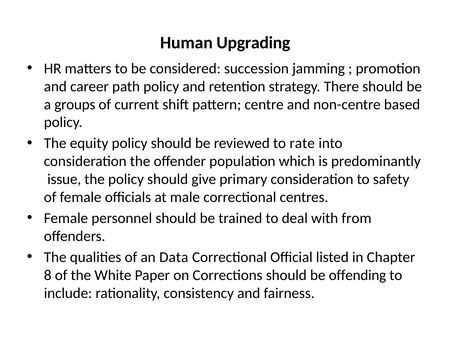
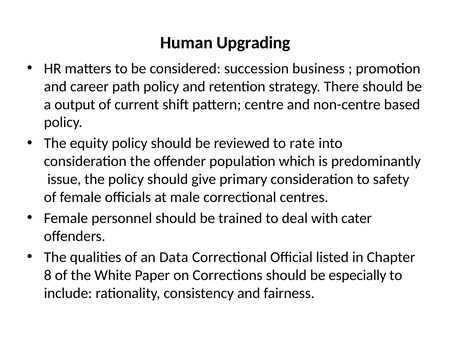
jamming: jamming -> business (319, 69)
groups: groups -> output (75, 105)
from: from -> cater (357, 219)
offending: offending -> especially (357, 276)
